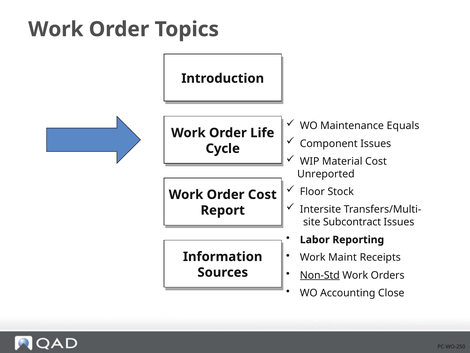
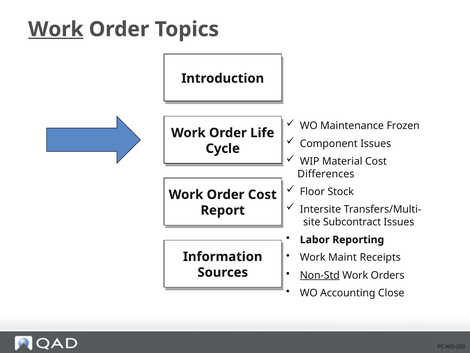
Work underline: none -> present (56, 29)
Equals: Equals -> Frozen (403, 126)
Unreported: Unreported -> Differences (326, 174)
